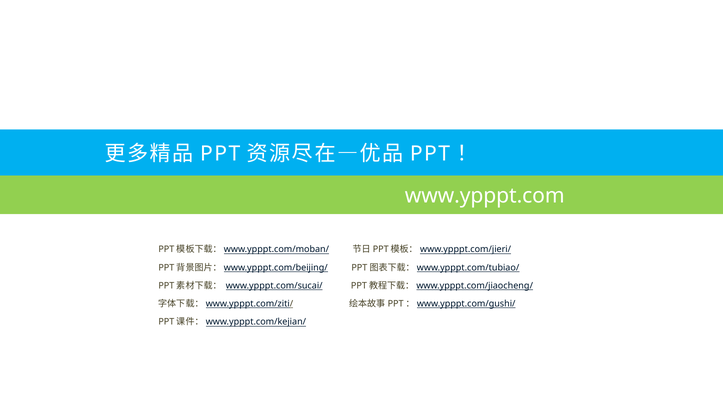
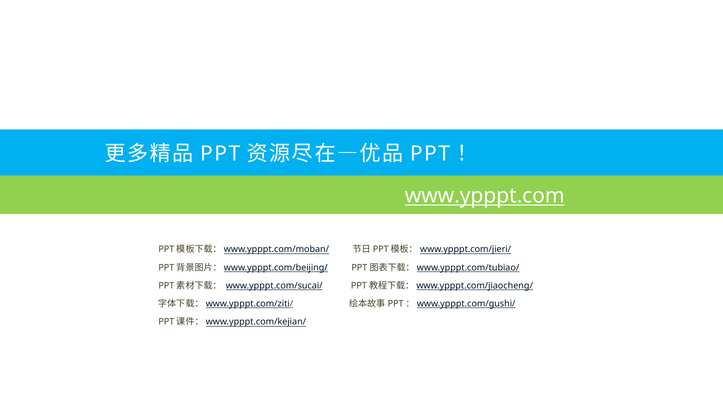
www.ypppt.com underline: none -> present (485, 196)
